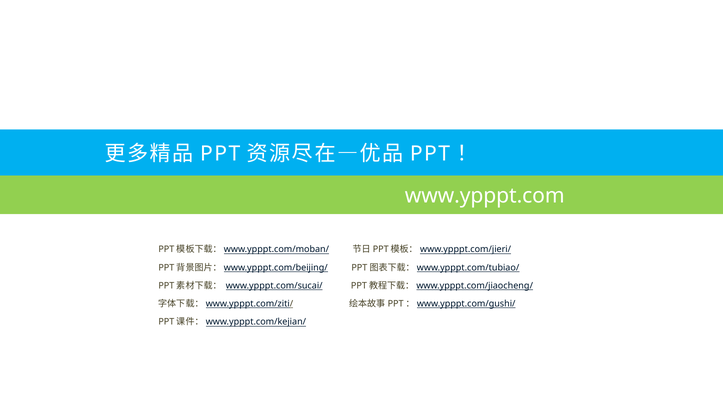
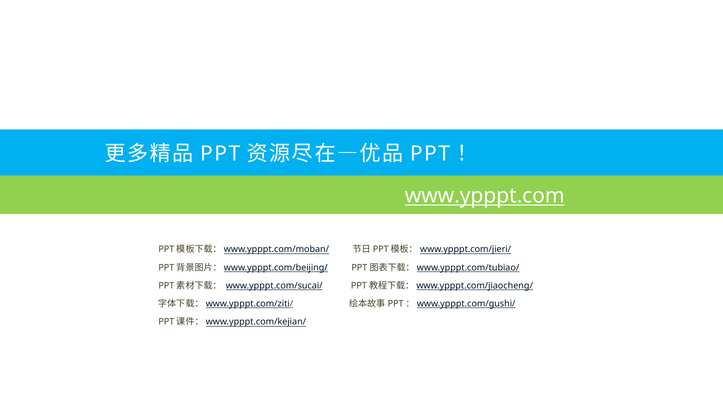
www.ypppt.com underline: none -> present (485, 196)
